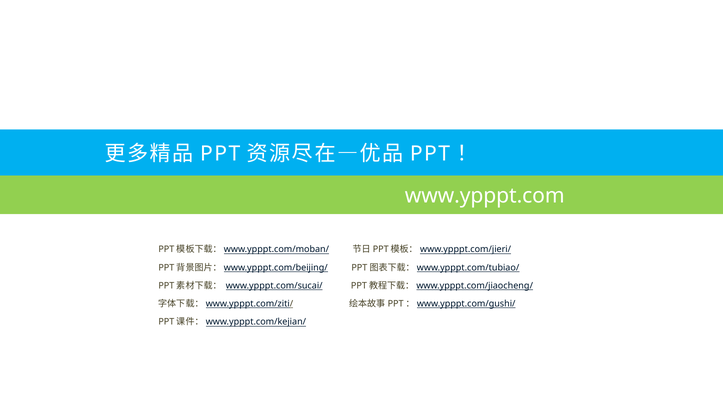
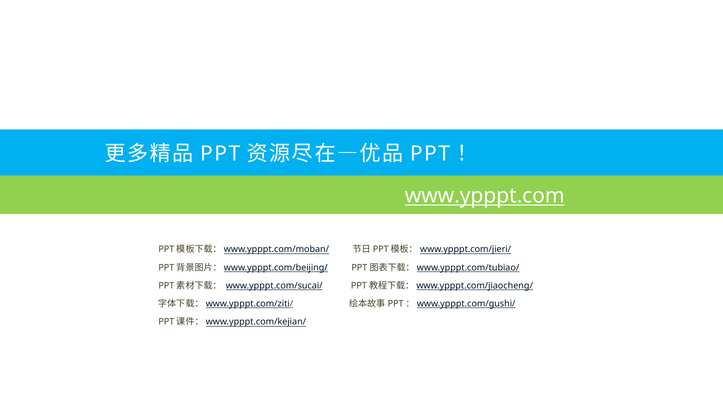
www.ypppt.com underline: none -> present (485, 196)
